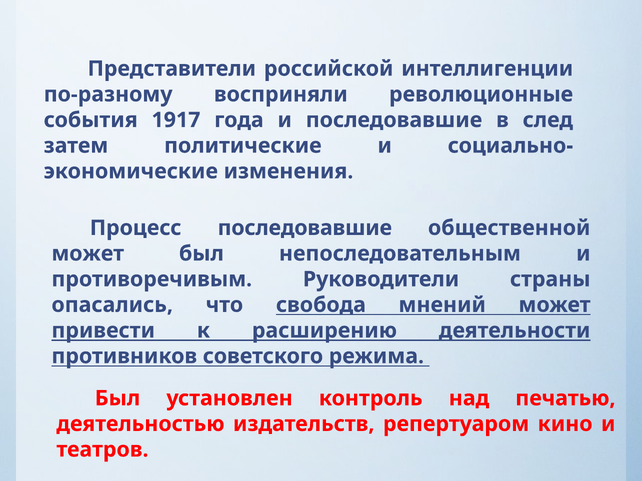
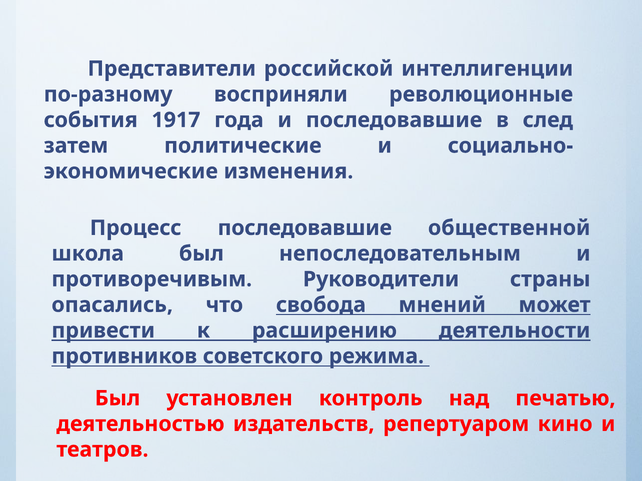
может: может -> школа (88, 254)
